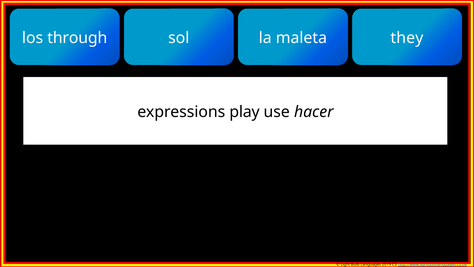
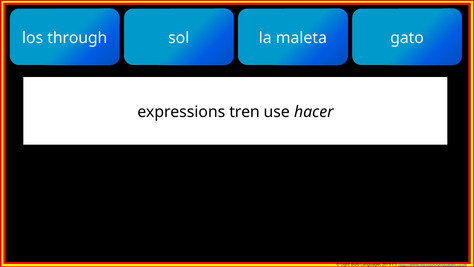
they: they -> gato (407, 38)
play: play -> tren (244, 112)
